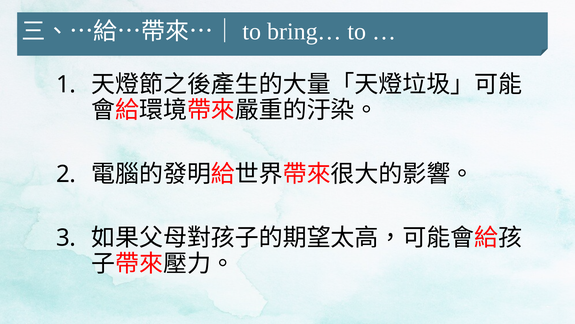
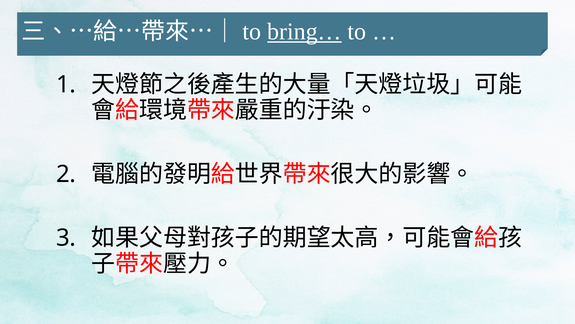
bring… underline: none -> present (304, 32)
